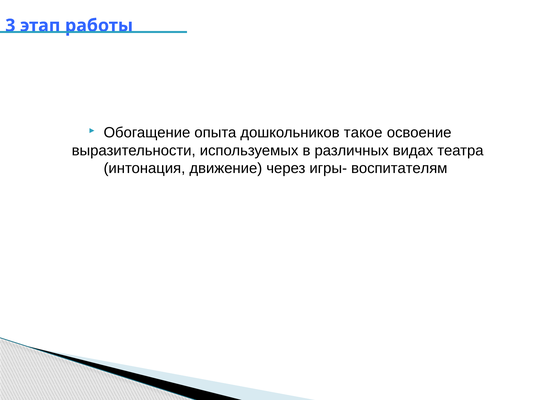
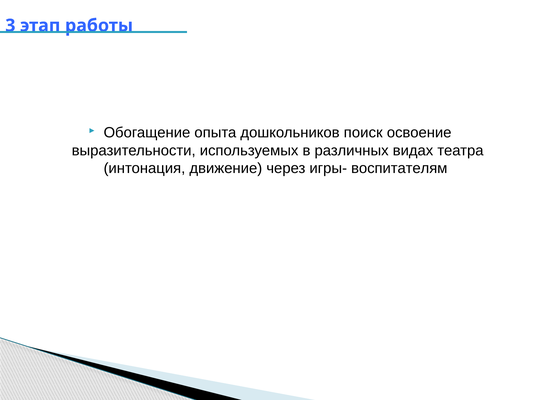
такое: такое -> поиск (363, 133)
